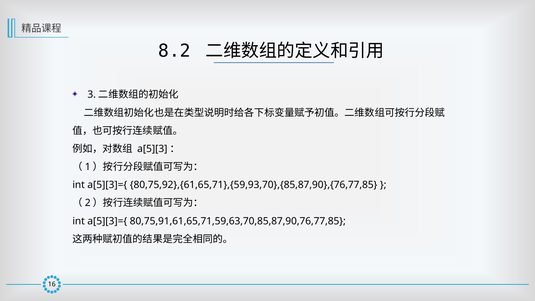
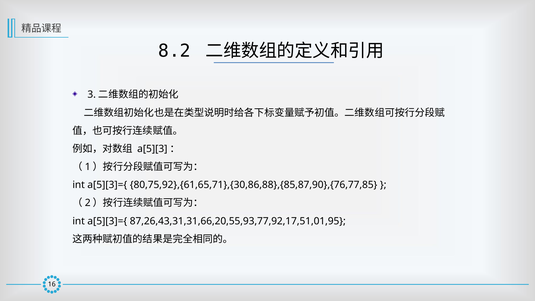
80,75,92},{61,65,71},{59,93,70},{85,87,90},{76,77,85: 80,75,92},{61,65,71},{59,93,70},{85,87,90},{76,77,85 -> 80,75,92},{61,65,71},{30,86,88},{85,87,90},{76,77,85 (254, 185)
80,75,91,61,65,71,59,63,70,85,87,90,76,77,85: 80,75,91,61,65,71,59,63,70,85,87,90,76,77,85 -> 87,26,43,31,31,66,20,55,93,77,92,17,51,01,95 (238, 221)
